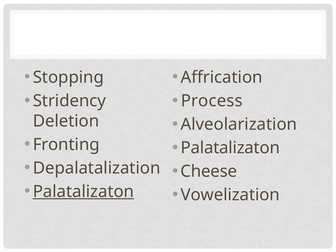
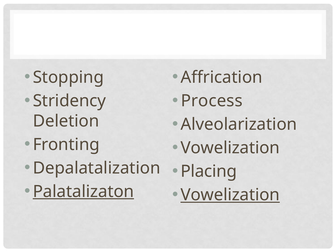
Palatalizaton: Palatalizaton -> Vowelization (230, 148)
Cheese: Cheese -> Placing (209, 171)
Vowelization underline: none -> present (230, 195)
